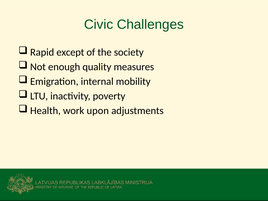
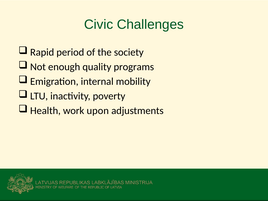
except: except -> period (70, 52)
measures: measures -> programs (134, 67)
